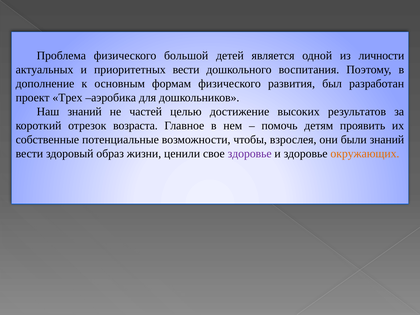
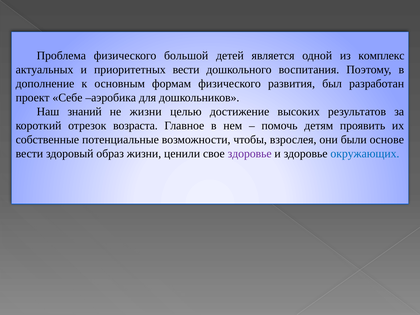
личности: личности -> комплекс (381, 56)
Трех: Трех -> Себе (67, 98)
не частей: частей -> жизни (146, 112)
были знаний: знаний -> основе (387, 140)
окружающих colour: orange -> blue (365, 154)
